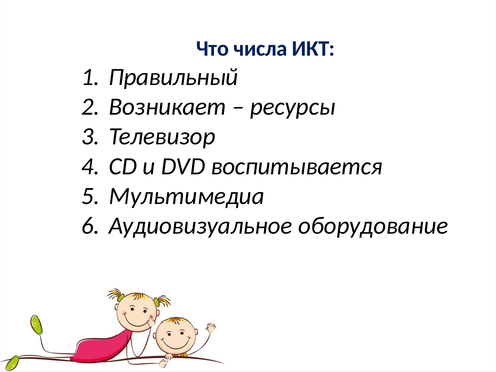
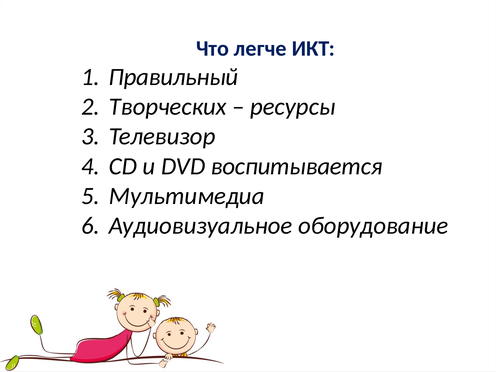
числа: числа -> легче (260, 49)
Возникает: Возникает -> Творческих (168, 107)
